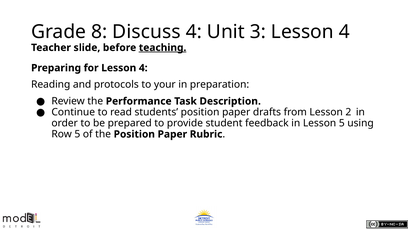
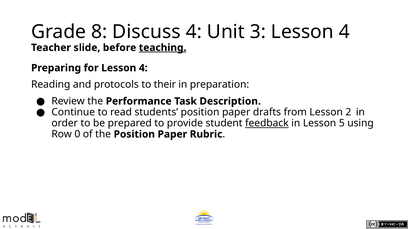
your: your -> their (165, 85)
feedback underline: none -> present (267, 123)
Row 5: 5 -> 0 (77, 135)
